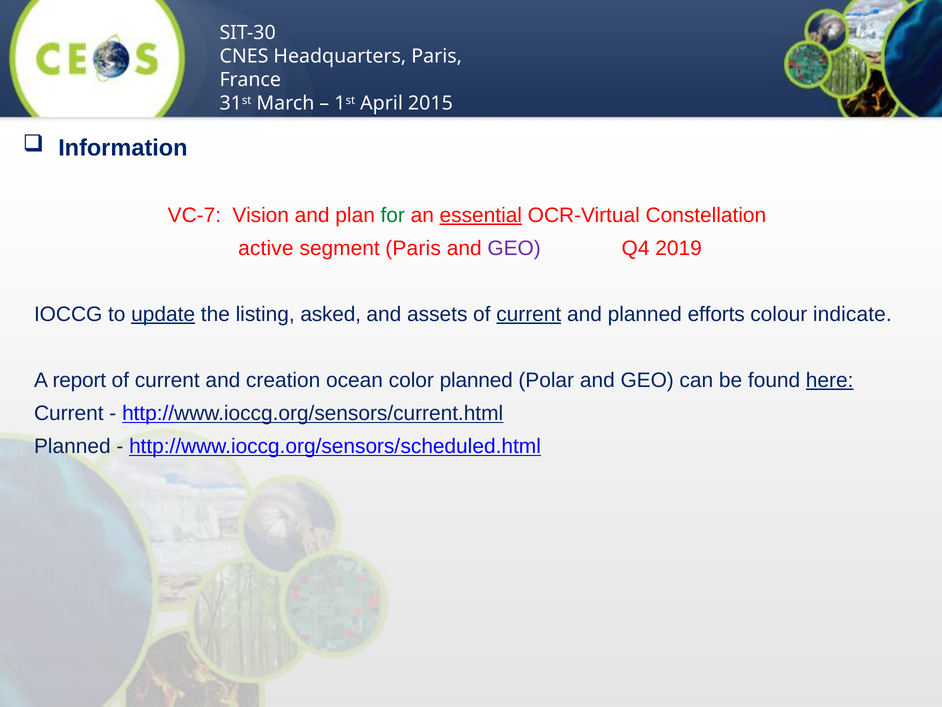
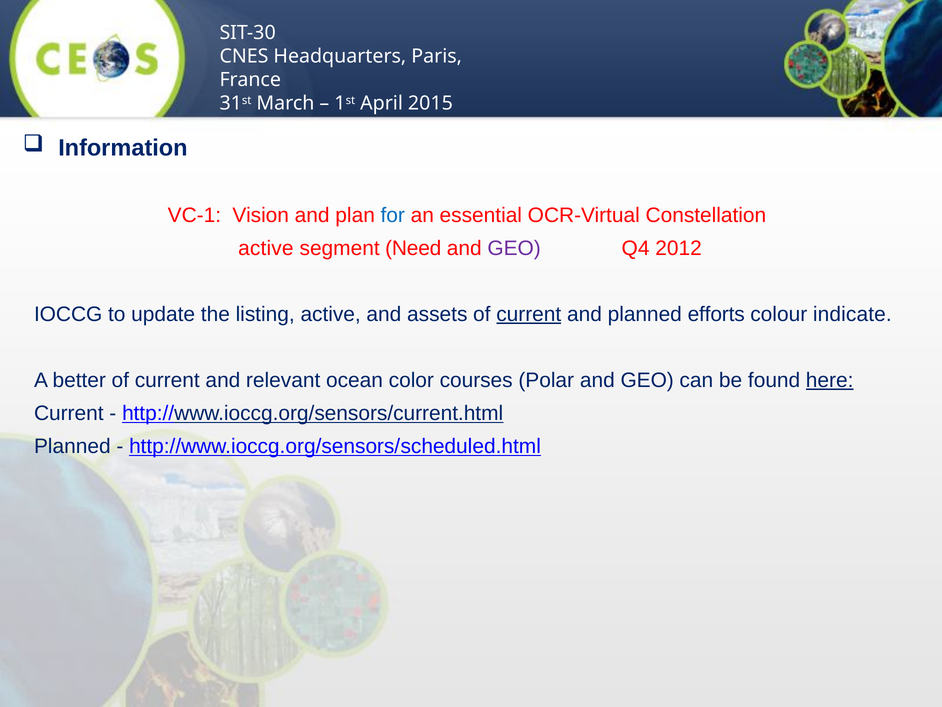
VC-7: VC-7 -> VC-1 (194, 215)
for colour: green -> blue (393, 215)
essential underline: present -> none (481, 215)
segment Paris: Paris -> Need (413, 248)
2019: 2019 -> 2012 (679, 248)
update underline: present -> none (163, 314)
listing asked: asked -> active (331, 314)
report: report -> better (79, 380)
creation: creation -> relevant (283, 380)
color planned: planned -> courses (476, 380)
